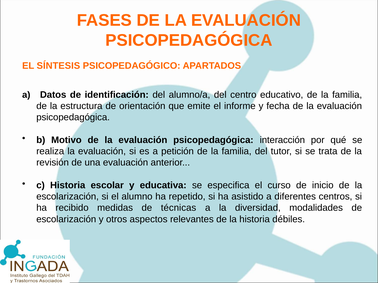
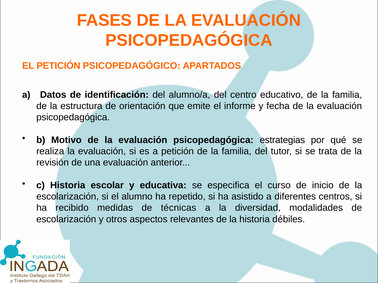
EL SÍNTESIS: SÍNTESIS -> PETICIÓN (58, 66)
interacción: interacción -> estrategias (282, 140)
